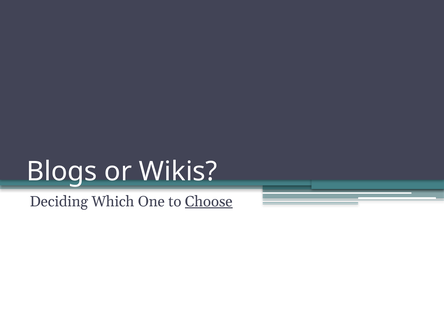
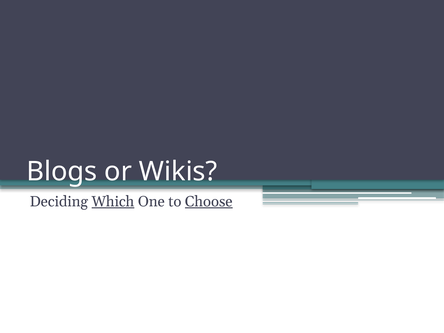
Which underline: none -> present (113, 201)
